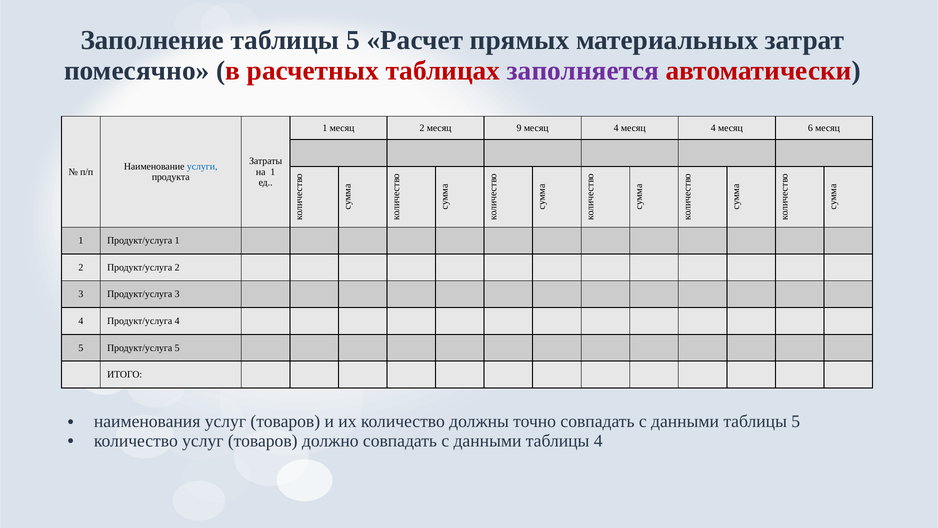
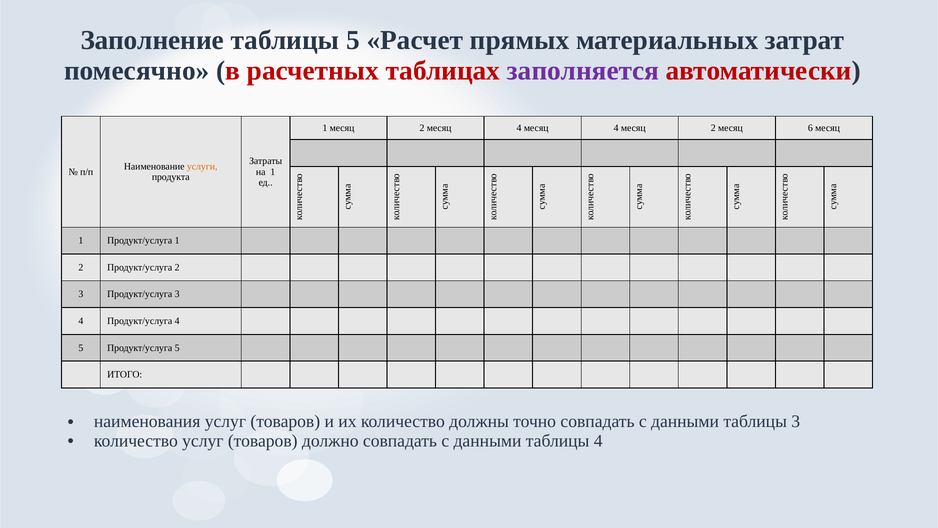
2 месяц 9: 9 -> 4 (519, 128)
4 месяц 4: 4 -> 2 (713, 128)
услуги colour: blue -> orange (202, 166)
данными таблицы 5: 5 -> 3 (796, 421)
